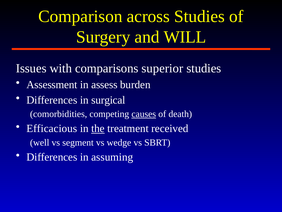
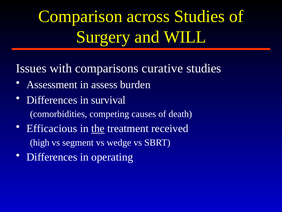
superior: superior -> curative (162, 68)
surgical: surgical -> survival (108, 100)
causes underline: present -> none (144, 114)
well: well -> high (40, 142)
assuming: assuming -> operating (112, 157)
